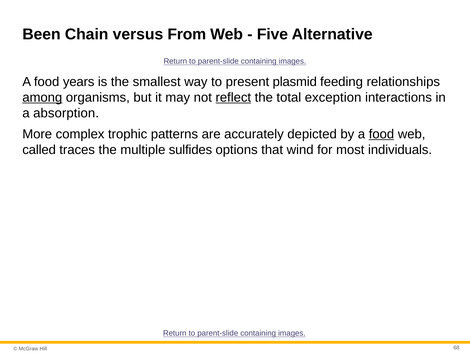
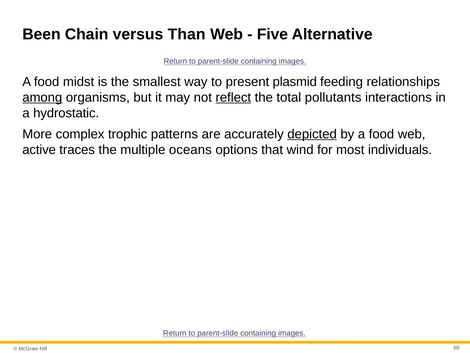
From: From -> Than (187, 34)
years: years -> midst (79, 82)
exception: exception -> pollutants (333, 97)
absorption: absorption -> hydrostatic (66, 113)
depicted underline: none -> present (312, 134)
food underline: present -> none (381, 134)
called: called -> active (39, 150)
sulfides: sulfides -> oceans (190, 150)
